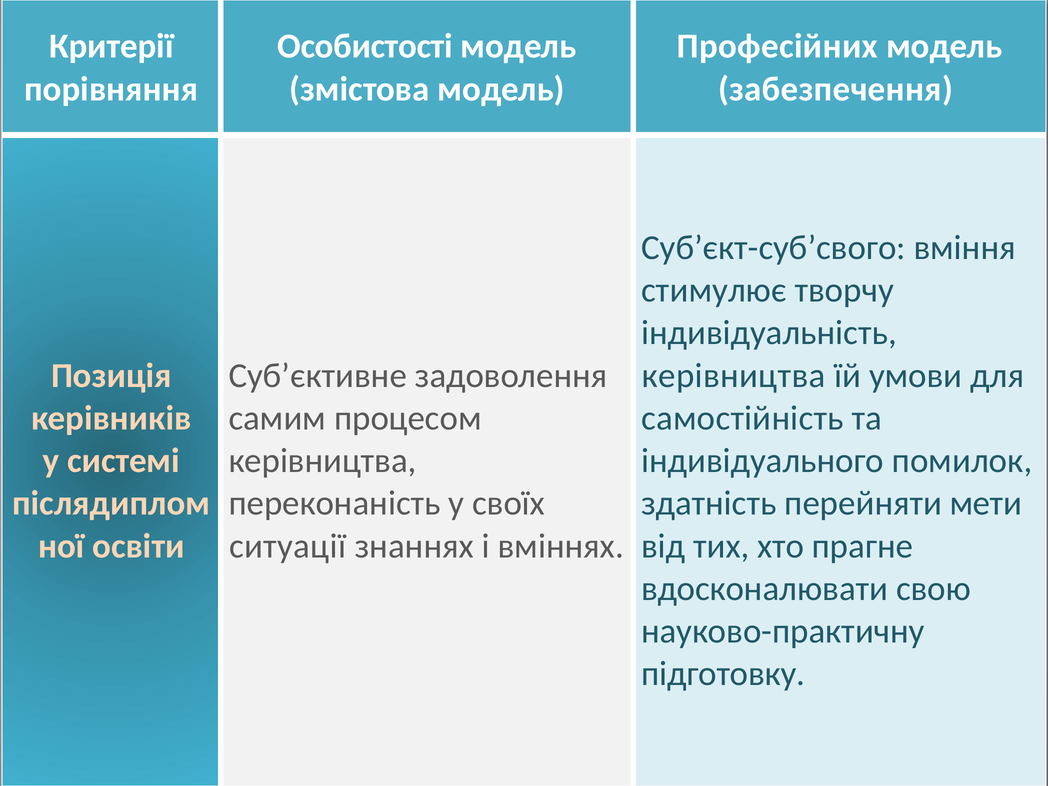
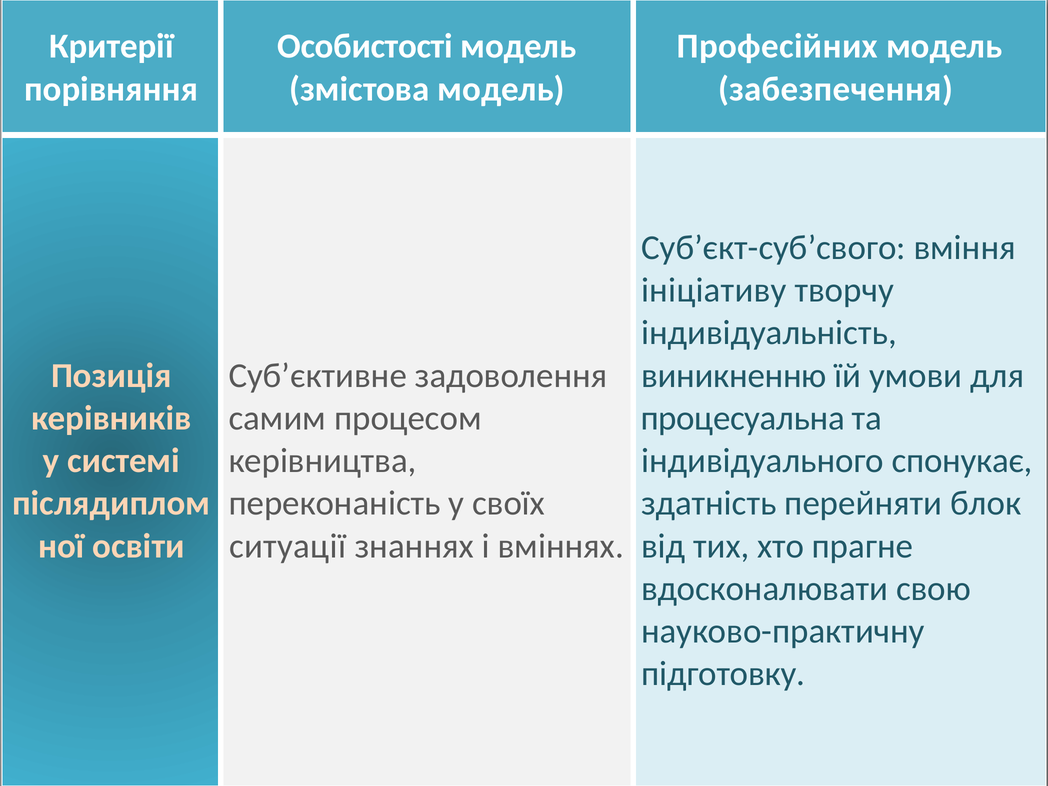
стимулює: стимулює -> ініціативу (714, 290)
керівництва: керівництва -> виникненню (734, 375)
самостійність: самостійність -> процесуальна (743, 418)
помилок: помилок -> спонукає (962, 461)
мети: мети -> блок (986, 503)
